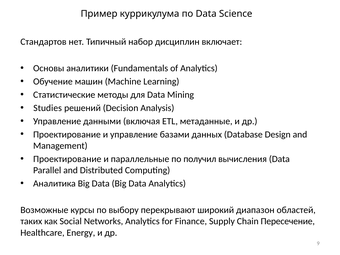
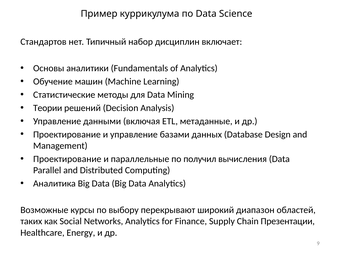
Studies: Studies -> Теории (48, 108)
Пересечение: Пересечение -> Презентации (288, 221)
